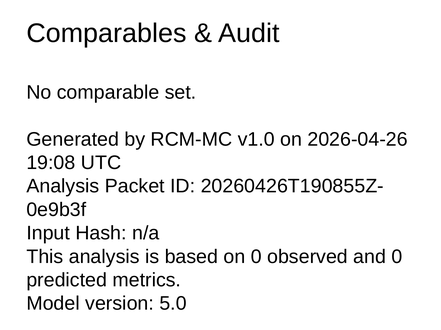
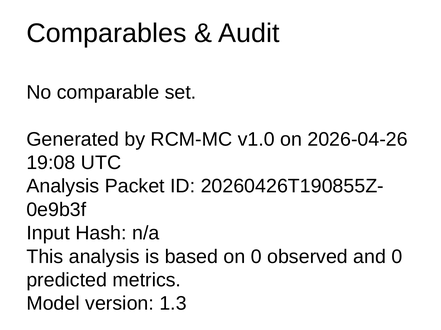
5.0: 5.0 -> 1.3 (173, 304)
